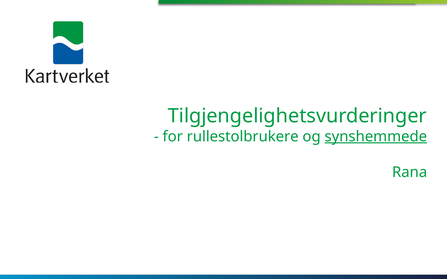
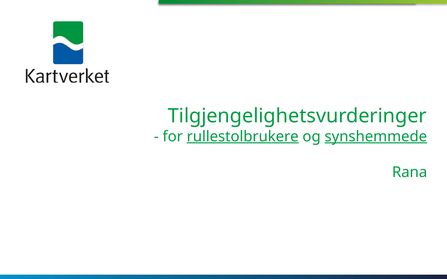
rullestolbrukere underline: none -> present (243, 137)
